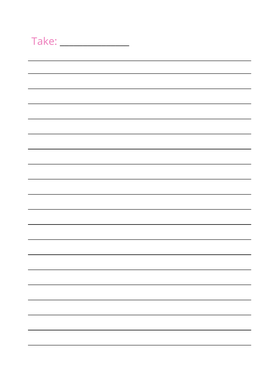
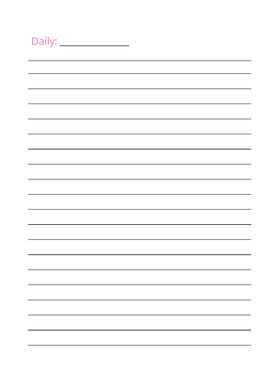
Take: Take -> Daily (44, 42)
